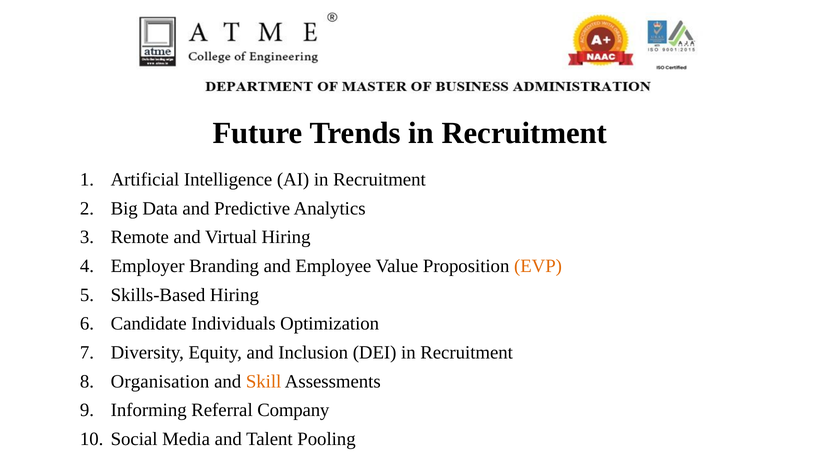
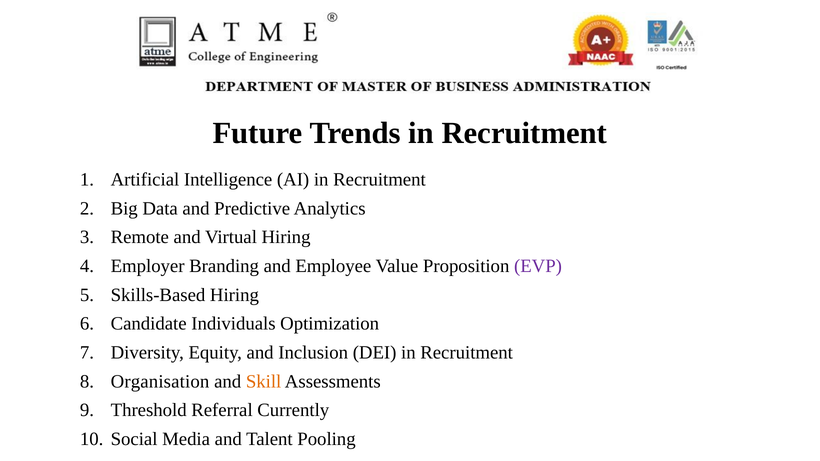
EVP colour: orange -> purple (538, 266)
Informing: Informing -> Threshold (149, 410)
Company: Company -> Currently (293, 410)
